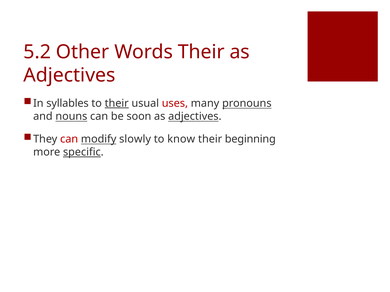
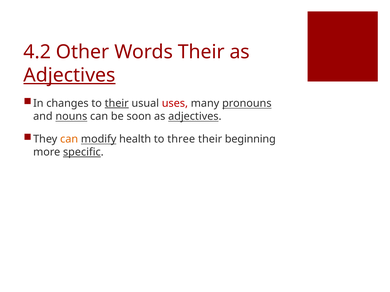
5.2: 5.2 -> 4.2 (37, 52)
Adjectives underline: none -> present (69, 75)
syllables: syllables -> changes (67, 103)
can colour: red -> orange (69, 139)
slowly: slowly -> health (135, 139)
know: know -> three (181, 139)
